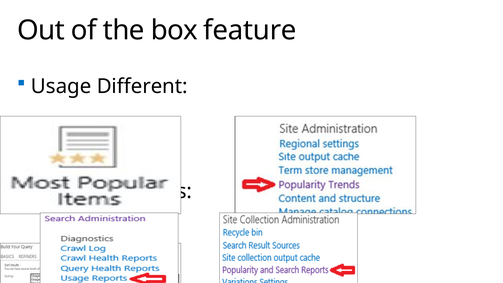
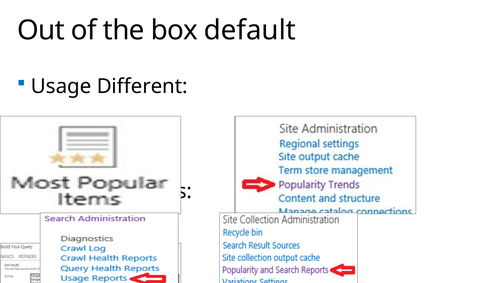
feature: feature -> default (250, 30)
